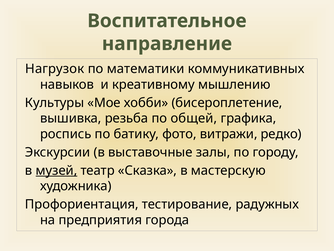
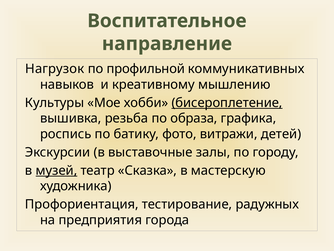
математики: математики -> профильной (146, 69)
бисероплетение underline: none -> present (227, 103)
общей: общей -> образа (194, 118)
редко: редко -> детей (281, 134)
